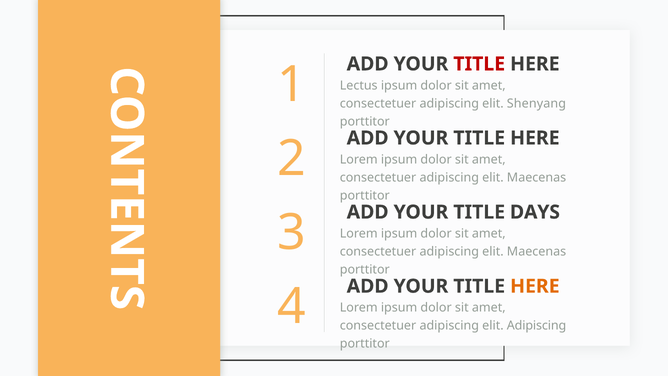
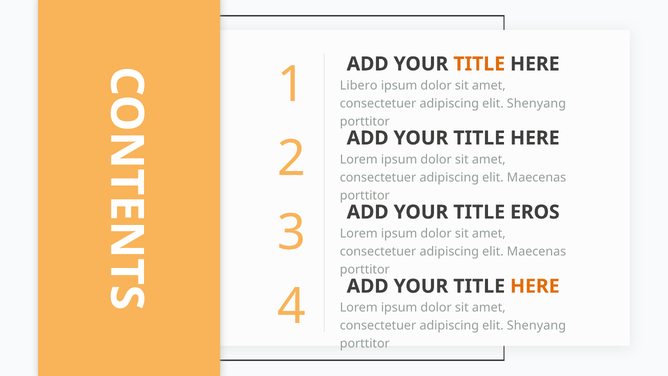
TITLE colour: red -> orange (479, 64)
Lectus: Lectus -> Libero (359, 85)
DAYS: DAYS -> EROS (535, 212)
Adipiscing: Adipiscing -> Shenyang (536, 326)
